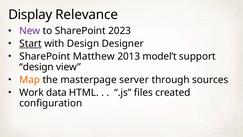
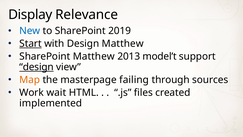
New colour: purple -> blue (30, 31)
2023: 2023 -> 2019 (120, 31)
Design Designer: Designer -> Matthew (123, 43)
design underline: none -> present (37, 67)
server: server -> failing (134, 80)
data: data -> wait (56, 92)
configuration: configuration -> implemented (51, 103)
